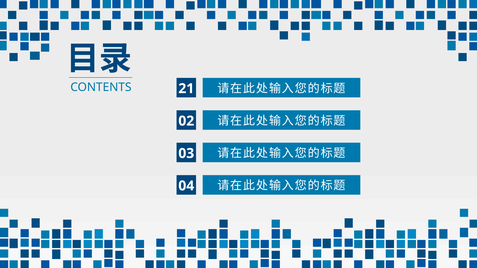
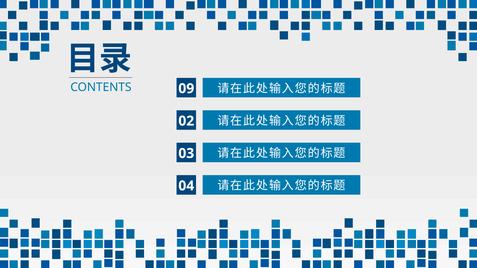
21: 21 -> 09 (186, 89)
